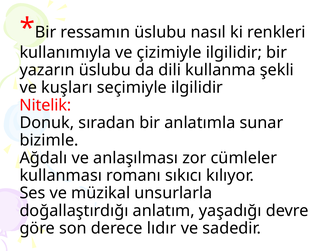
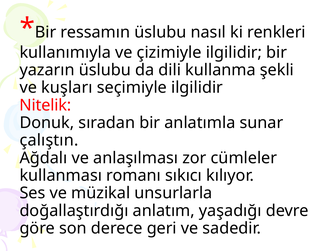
bizimle: bizimle -> çalıştın (49, 140)
lıdır: lıdır -> geri (162, 228)
